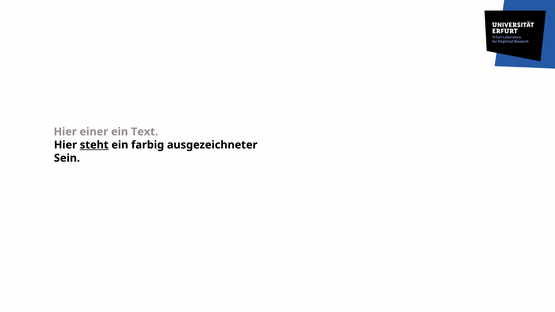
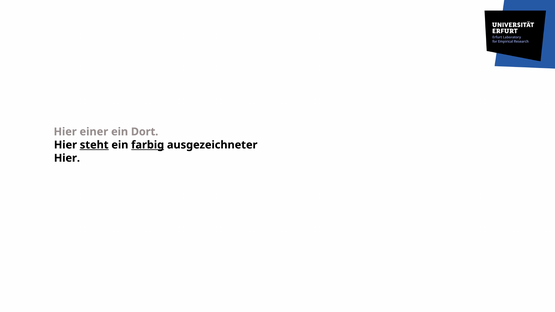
Text: Text -> Dort (145, 132)
farbig underline: none -> present (148, 145)
Sein: Sein -> Hier (67, 158)
